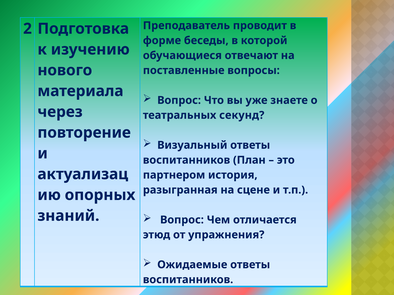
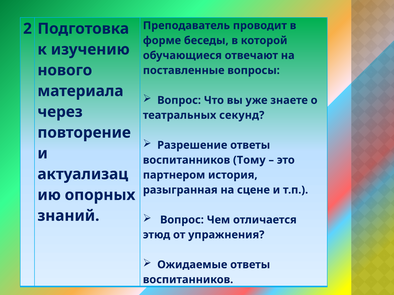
Визуальный: Визуальный -> Разрешение (192, 145)
План: План -> Тому (249, 160)
